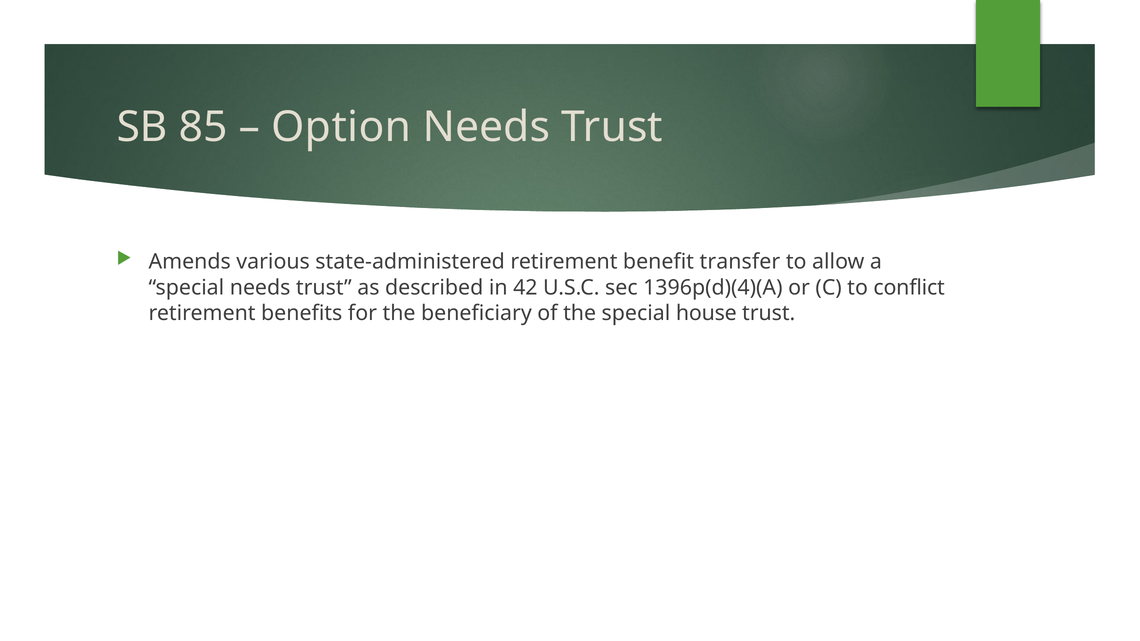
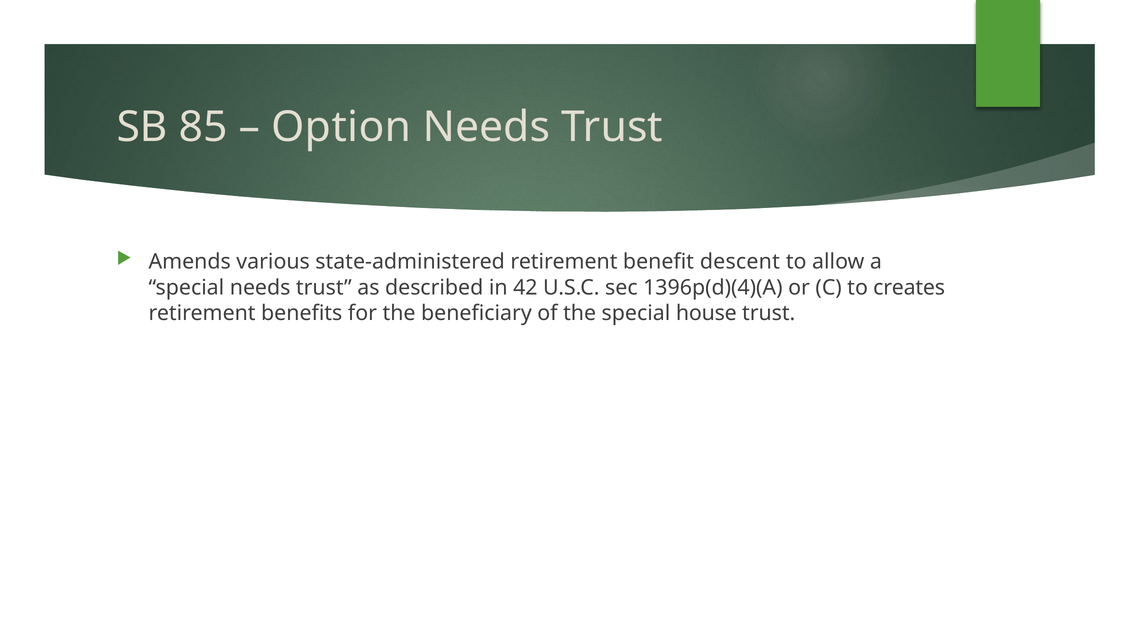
transfer: transfer -> descent (740, 262)
conflict: conflict -> creates (909, 288)
